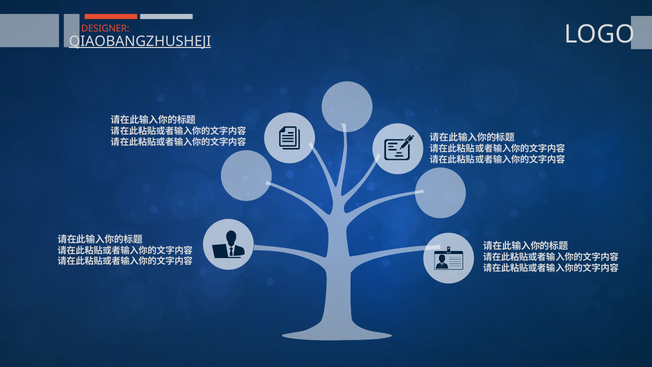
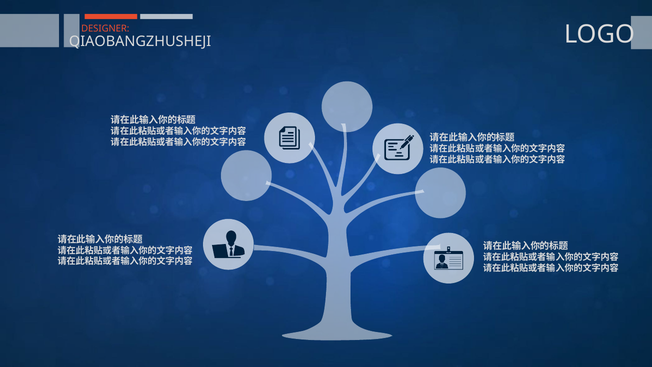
QIAOBANGZHUSHEJI underline: present -> none (140, 41)
